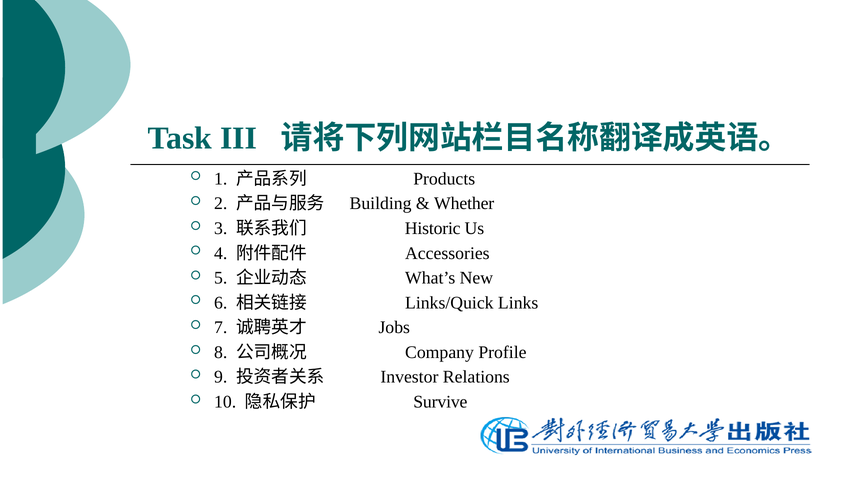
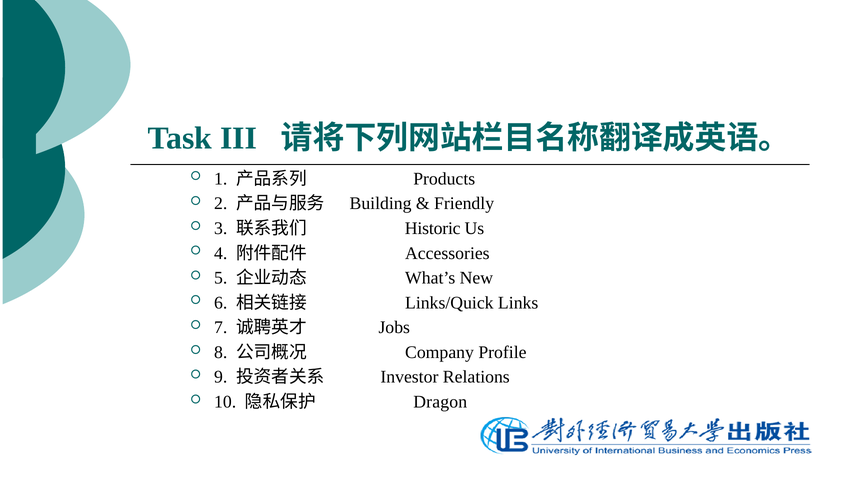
Whether: Whether -> Friendly (464, 203)
Survive: Survive -> Dragon (440, 402)
